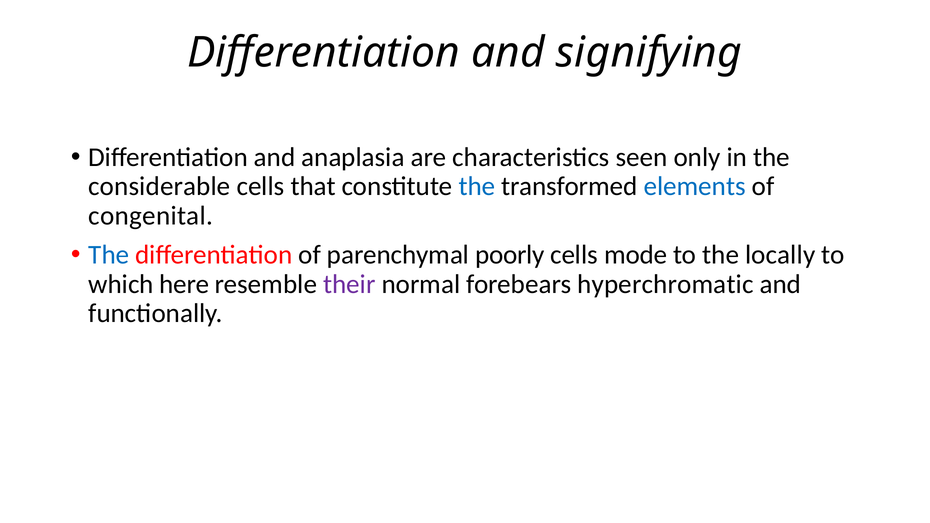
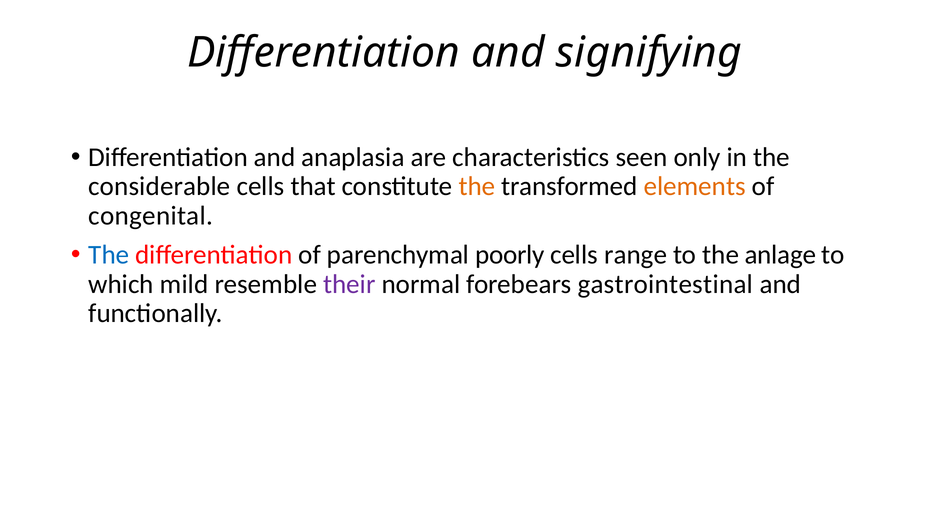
the colour: blue -> orange (477, 187)
elements colour: blue -> orange (695, 187)
mode: mode -> range (636, 255)
locally: locally -> anlage (780, 255)
here: here -> mild (184, 284)
hyperchromatic: hyperchromatic -> gastrointestinal (665, 284)
